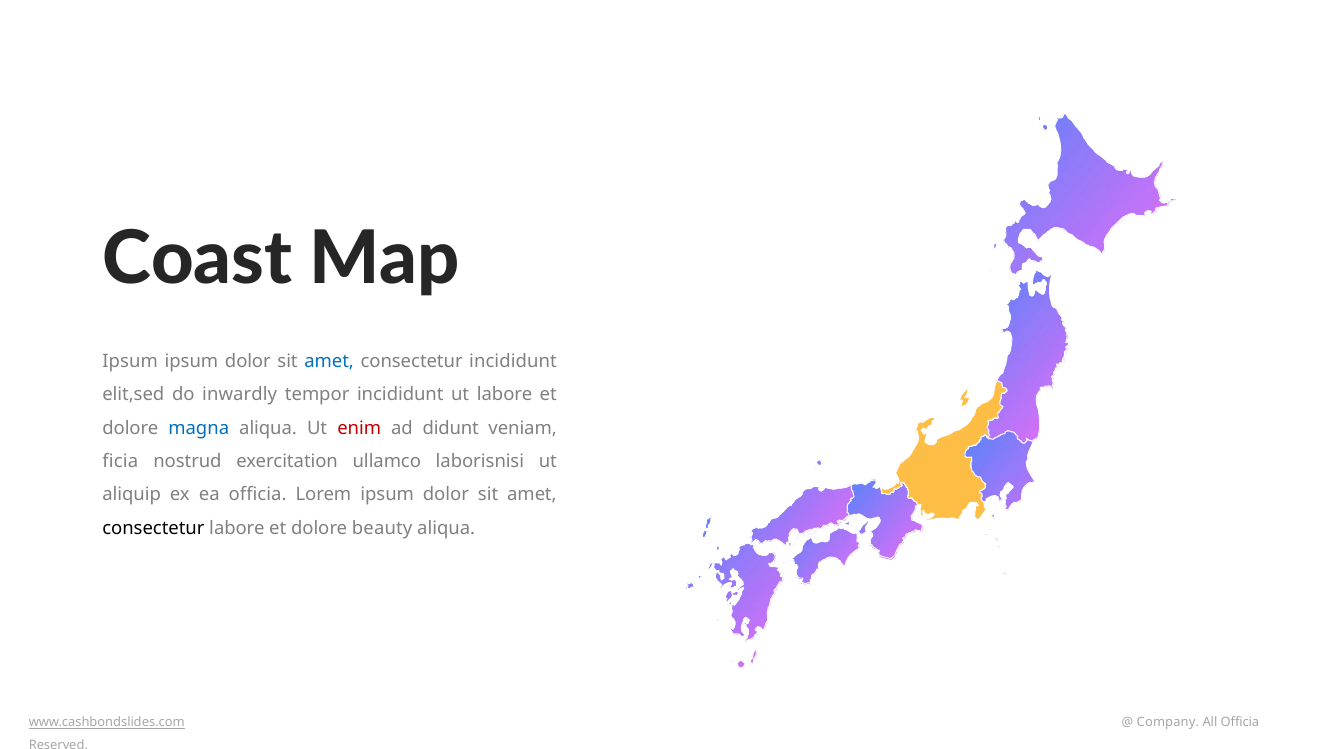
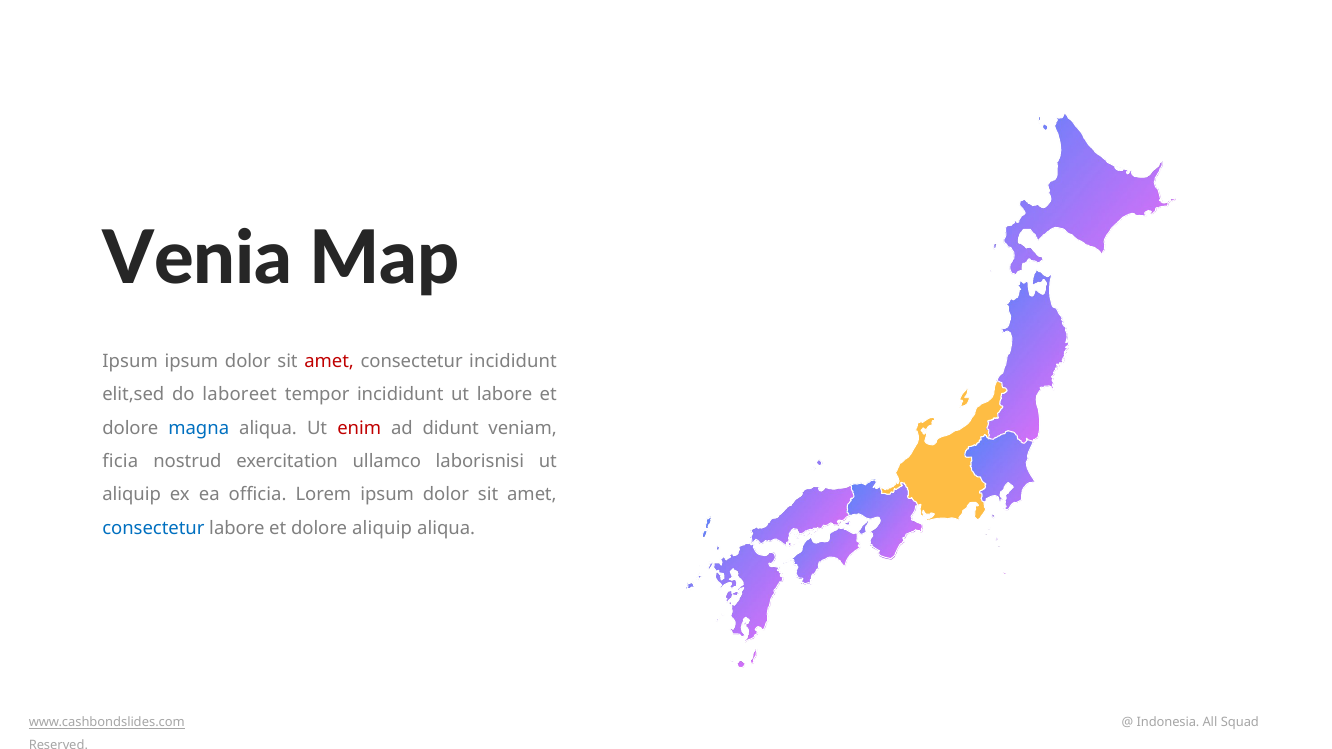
Coast: Coast -> Venia (197, 259)
amet colour: blue -> red (329, 361)
inwardly: inwardly -> laboreet (240, 395)
consectetur colour: black -> blue (153, 528)
dolore beauty: beauty -> aliquip (382, 528)
Company: Company -> Indonesia (1168, 723)
All Officia: Officia -> Squad (1240, 723)
